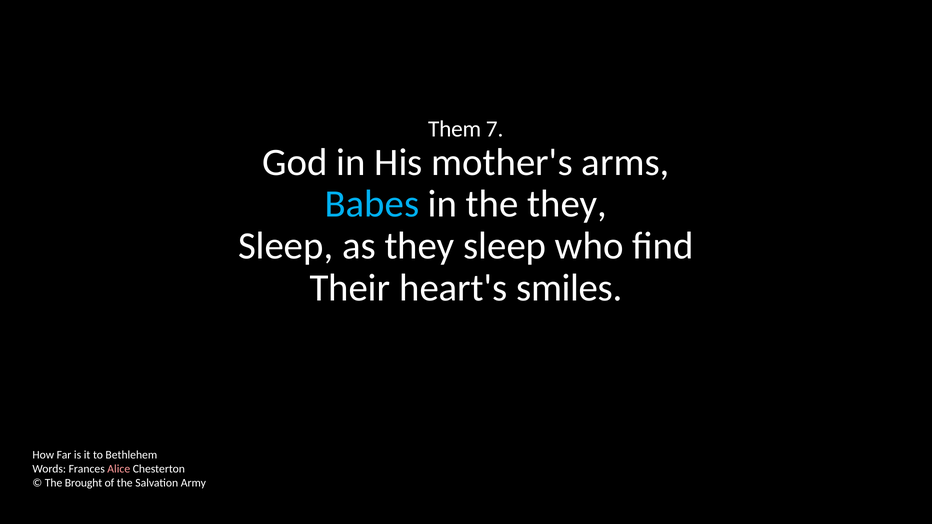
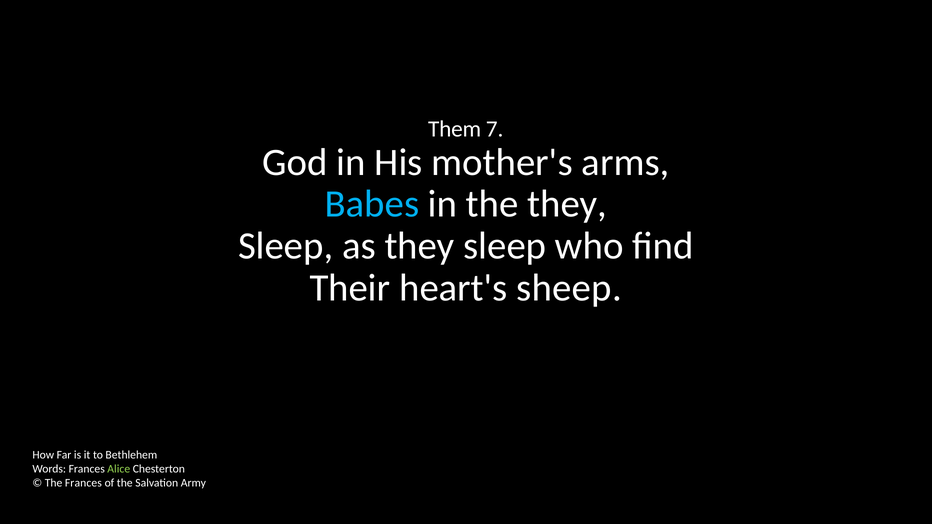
smiles: smiles -> sheep (569, 288)
Alice colour: pink -> light green (119, 469)
The Brought: Brought -> Frances (83, 483)
